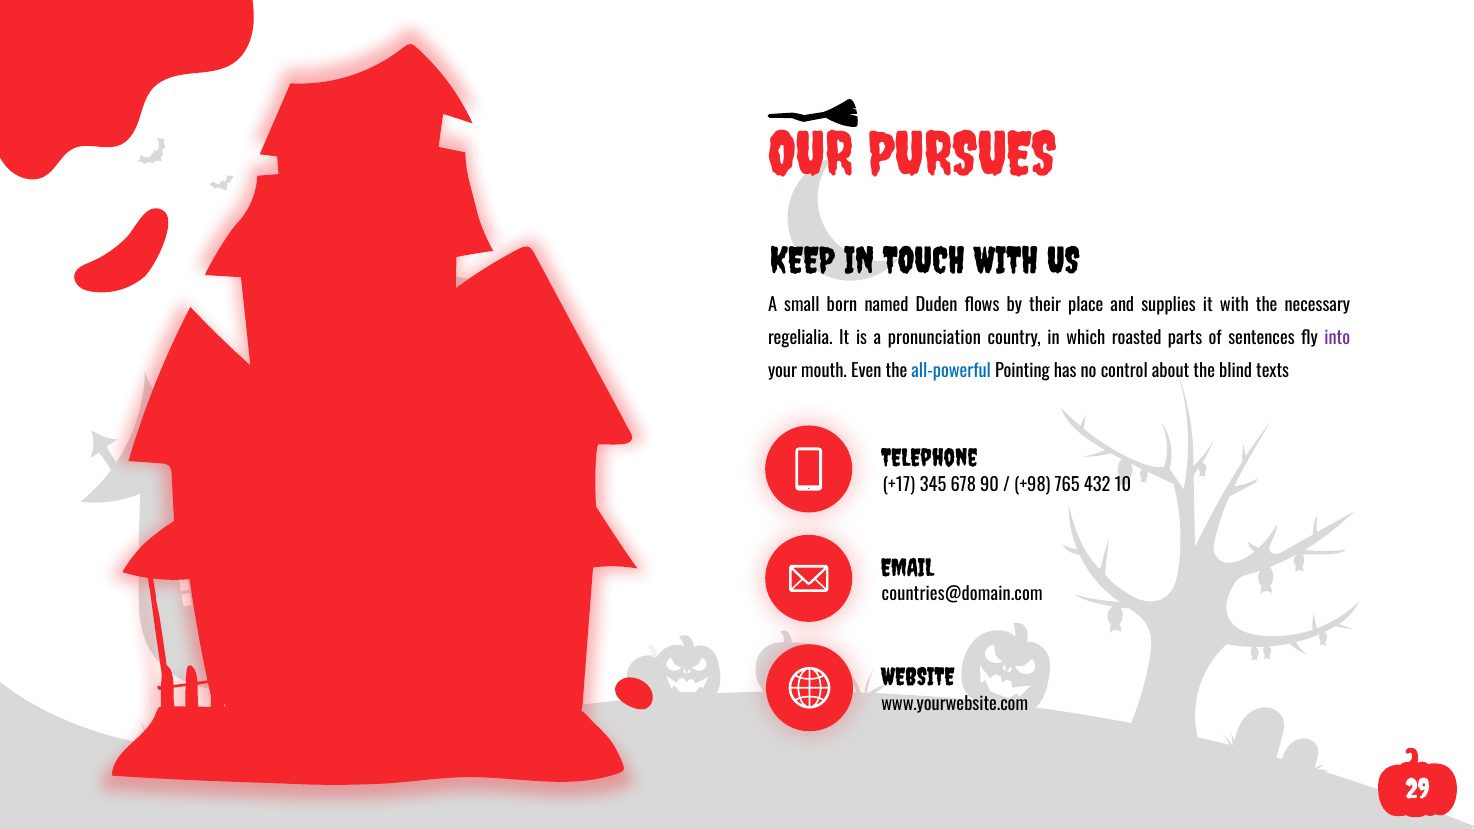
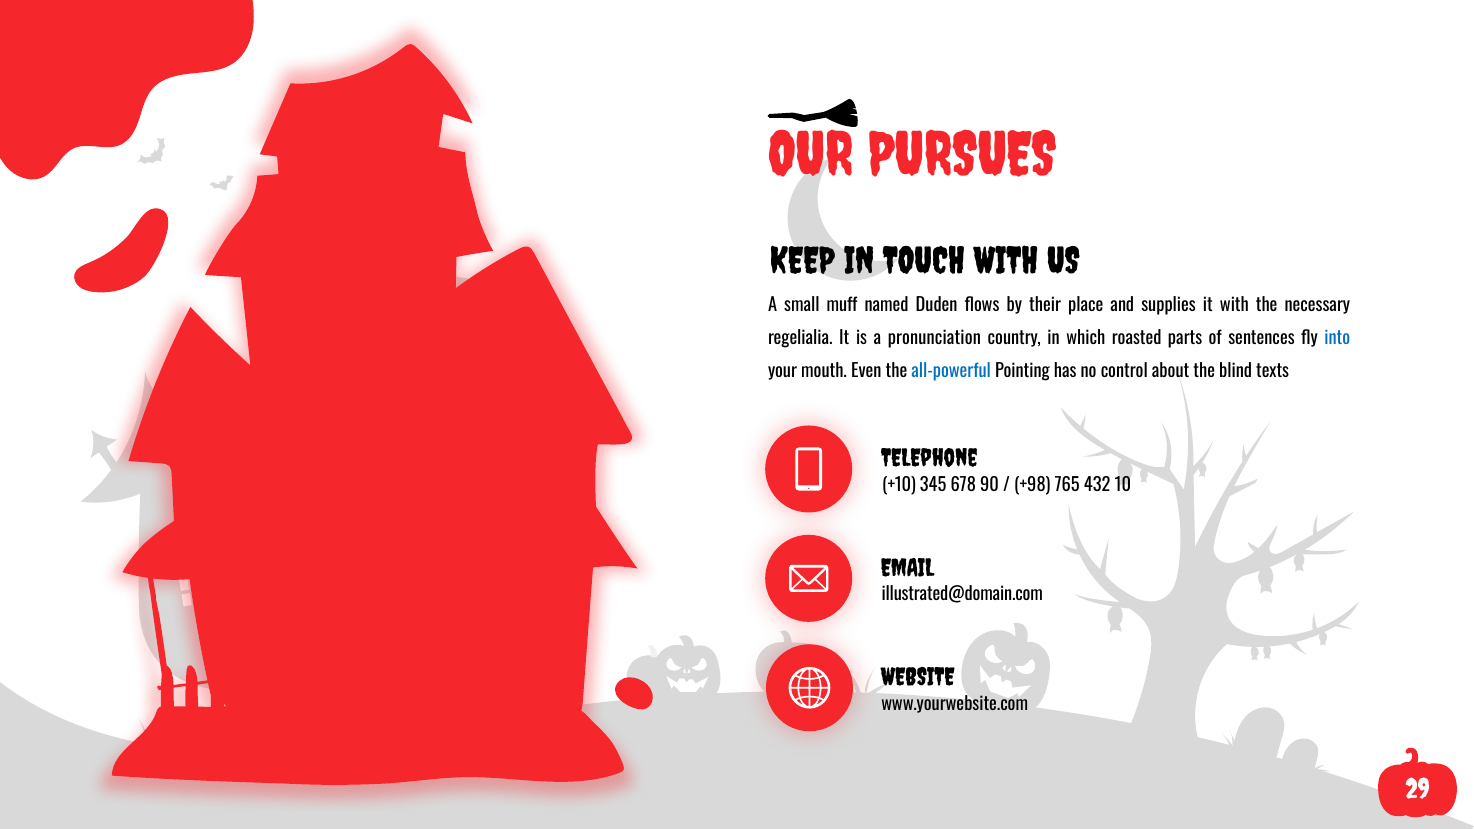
born: born -> muff (842, 306)
into colour: purple -> blue (1337, 339)
+17: +17 -> +10 (899, 485)
countries@domain.com: countries@domain.com -> illustrated@domain.com (962, 595)
